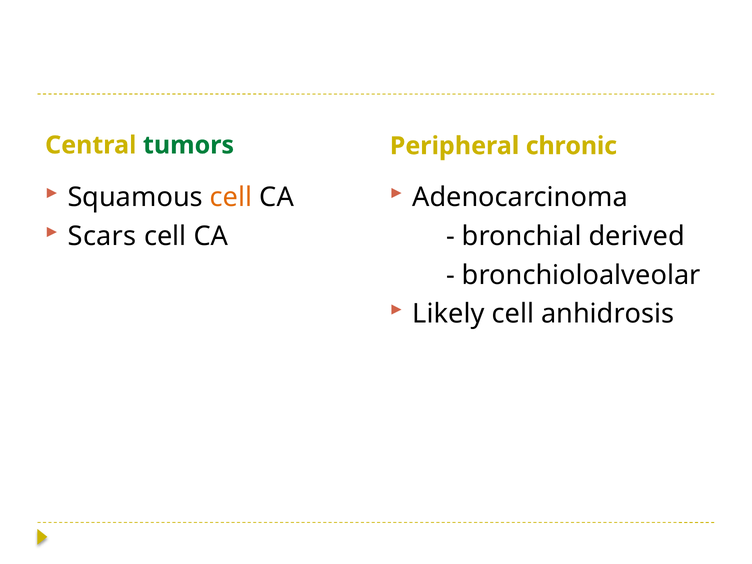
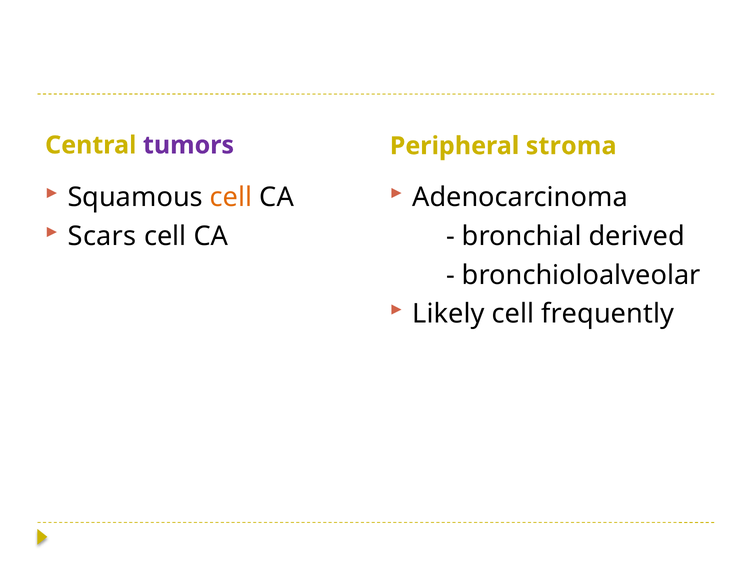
tumors colour: green -> purple (189, 145)
chronic: chronic -> stroma (571, 146)
anhidrosis: anhidrosis -> frequently (608, 314)
